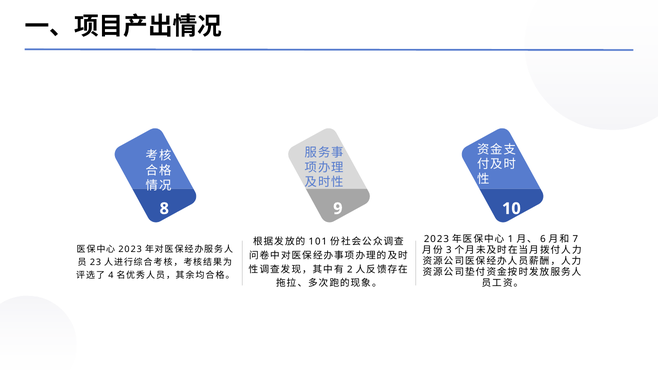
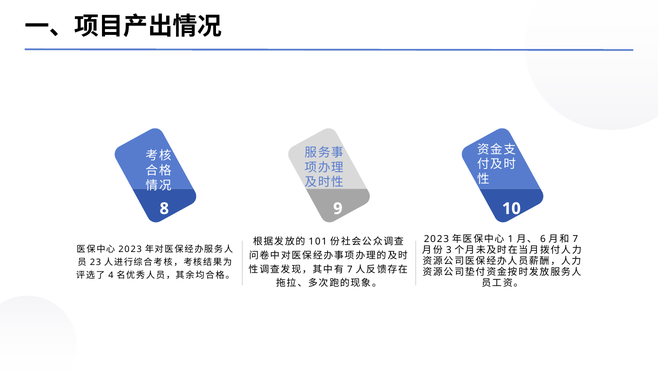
2: 2 -> 7 (350, 269)
